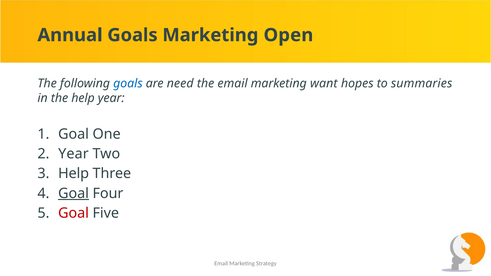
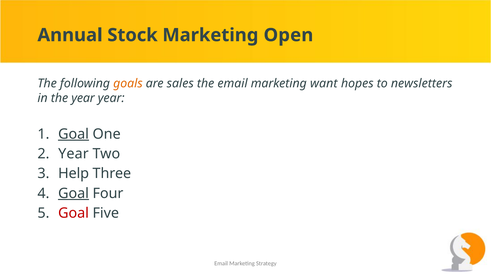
Annual Goals: Goals -> Stock (132, 35)
goals colour: blue -> orange (128, 84)
need: need -> sales (180, 84)
summaries: summaries -> newsletters (422, 84)
the help: help -> year (83, 98)
Goal underline: none -> present (74, 134)
